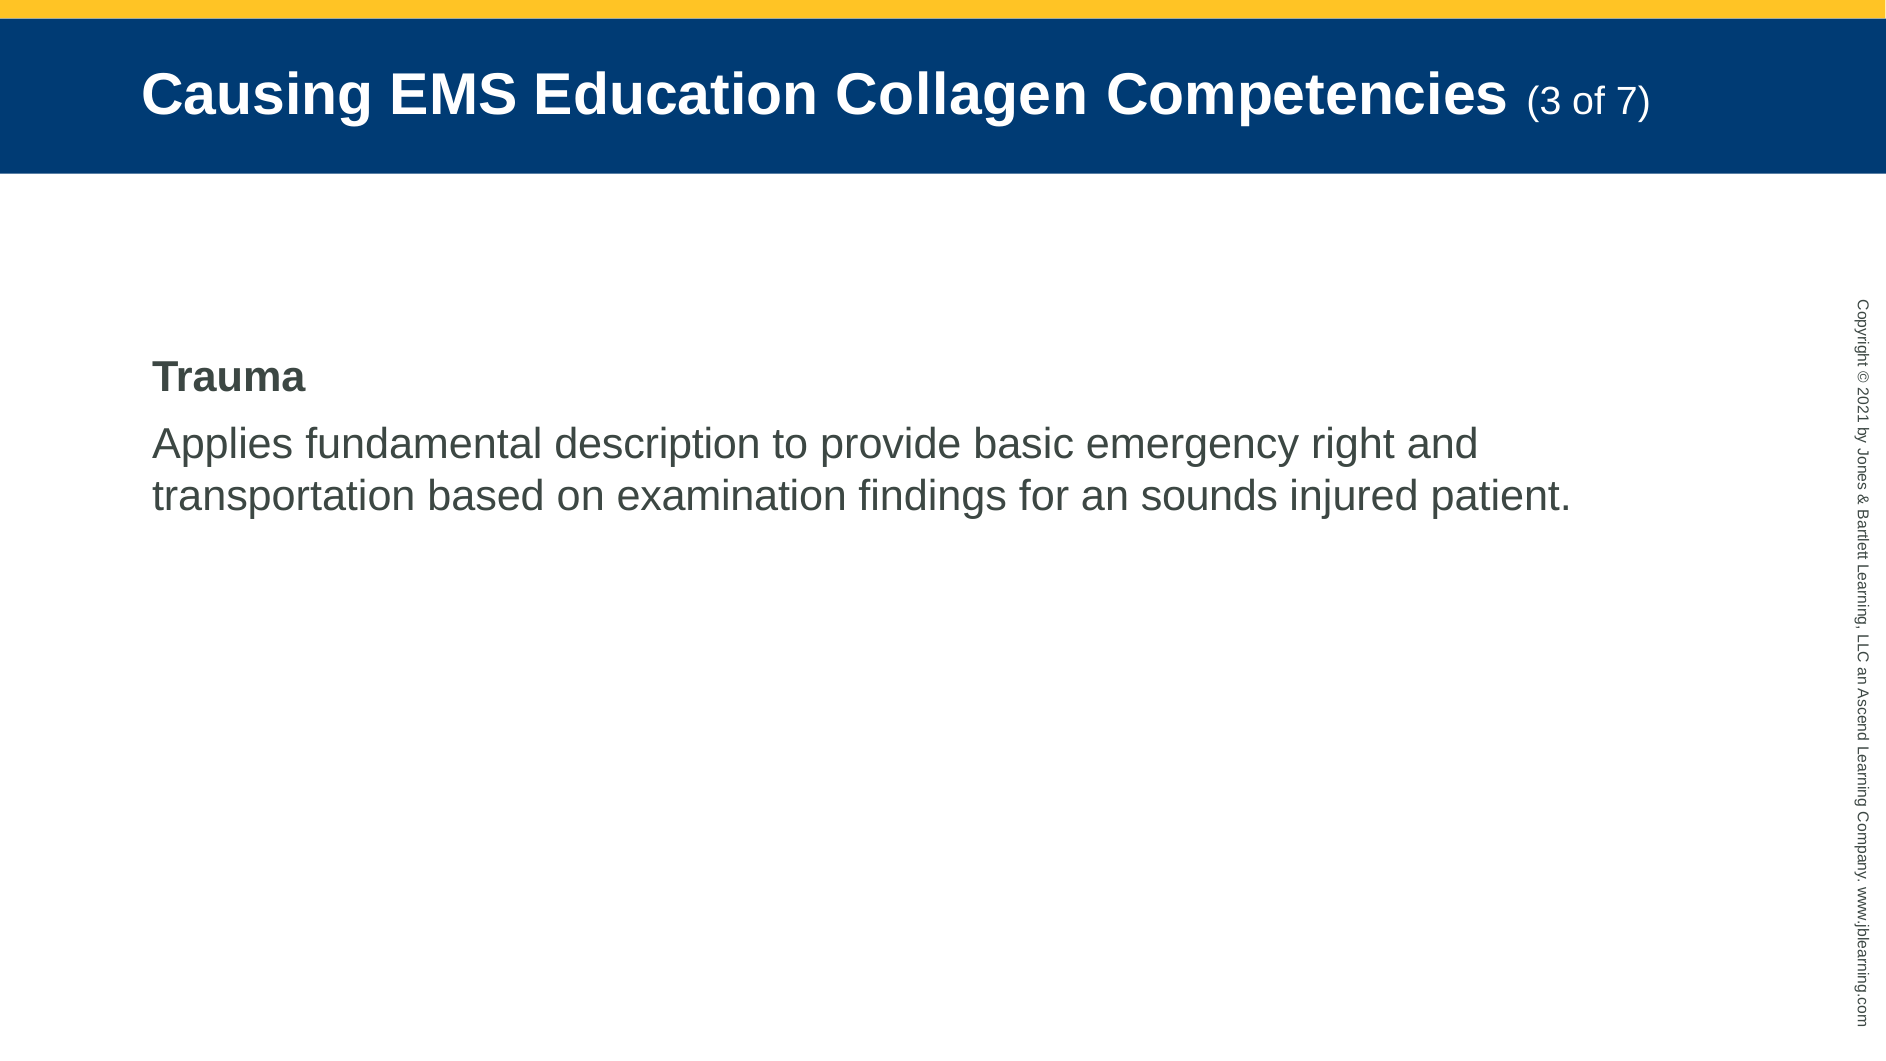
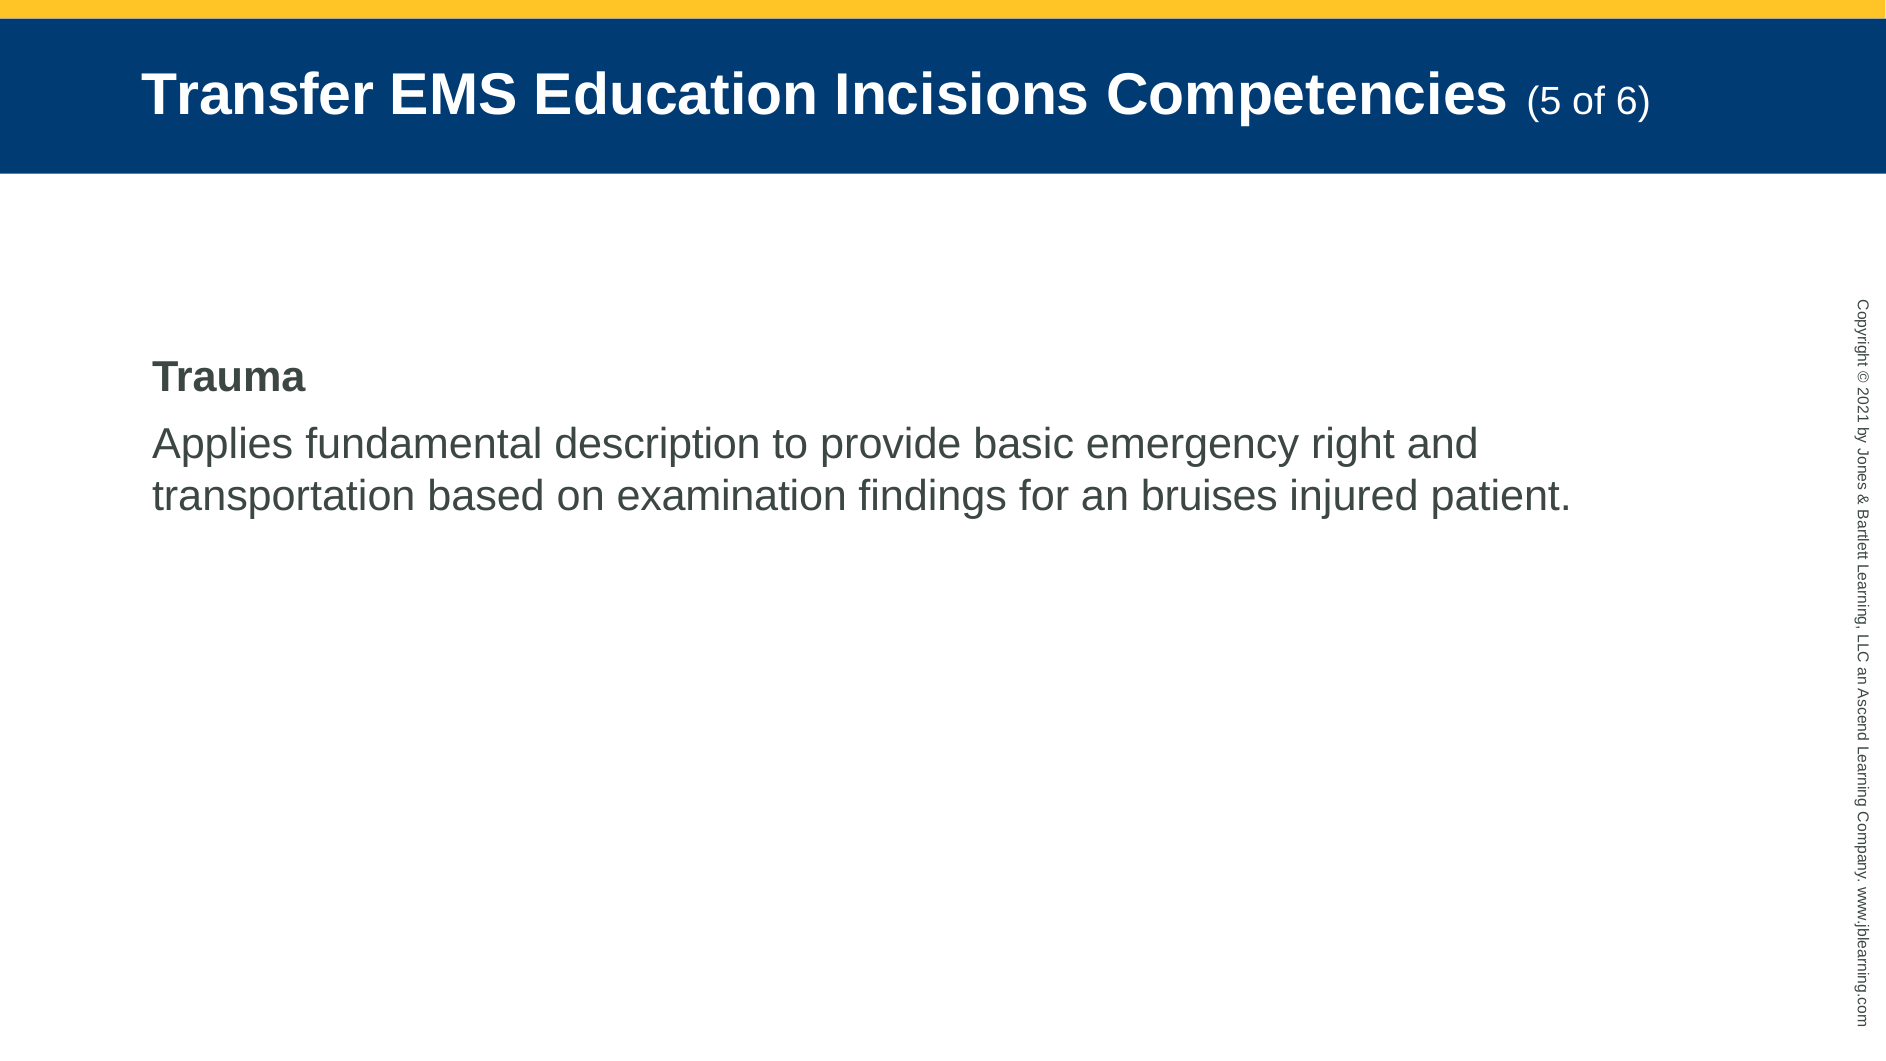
Causing: Causing -> Transfer (258, 95)
Collagen: Collagen -> Incisions (962, 95)
3: 3 -> 5 (1544, 101)
7: 7 -> 6 (1633, 101)
sounds: sounds -> bruises (1209, 496)
